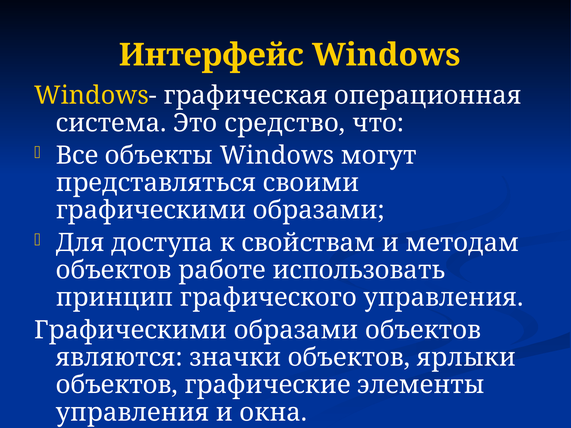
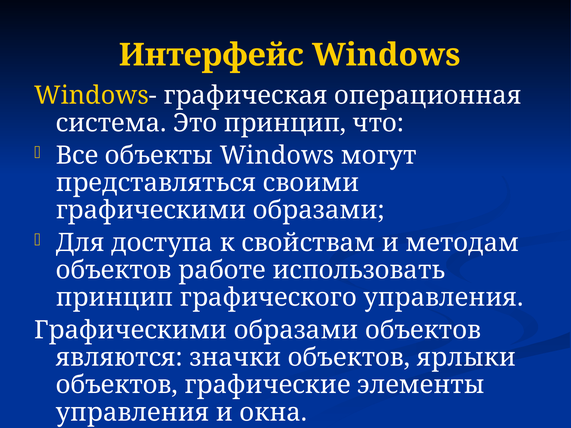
Это средство: средство -> принцип (285, 123)
